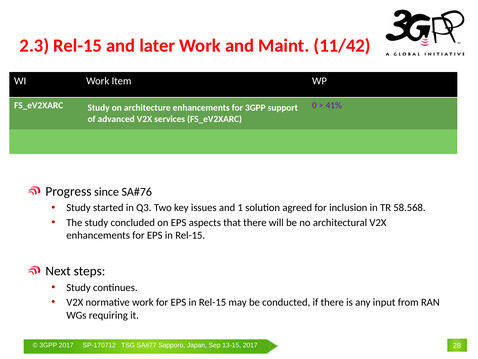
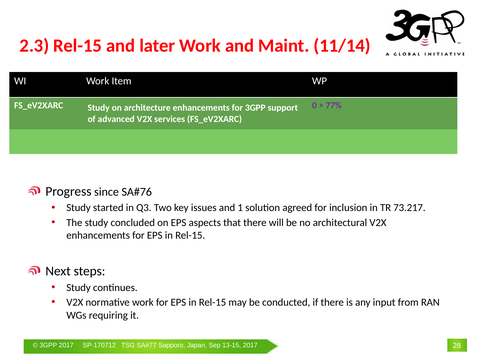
11/42: 11/42 -> 11/14 (342, 46)
41%: 41% -> 77% (334, 105)
58.568: 58.568 -> 73.217 (409, 207)
